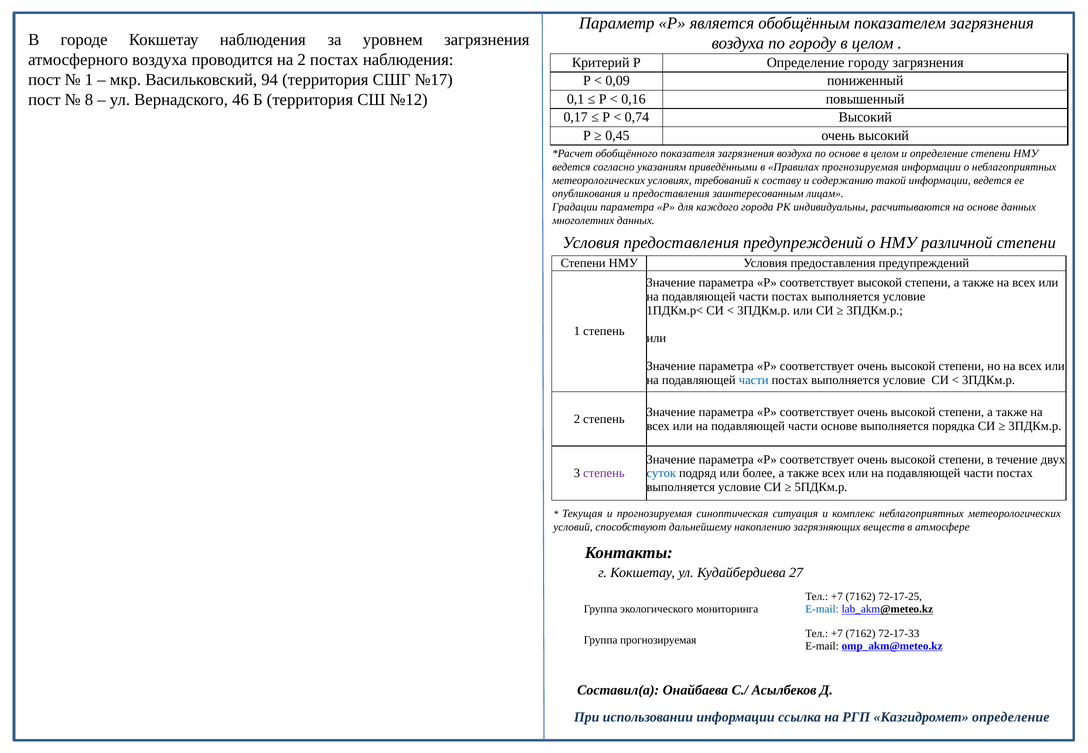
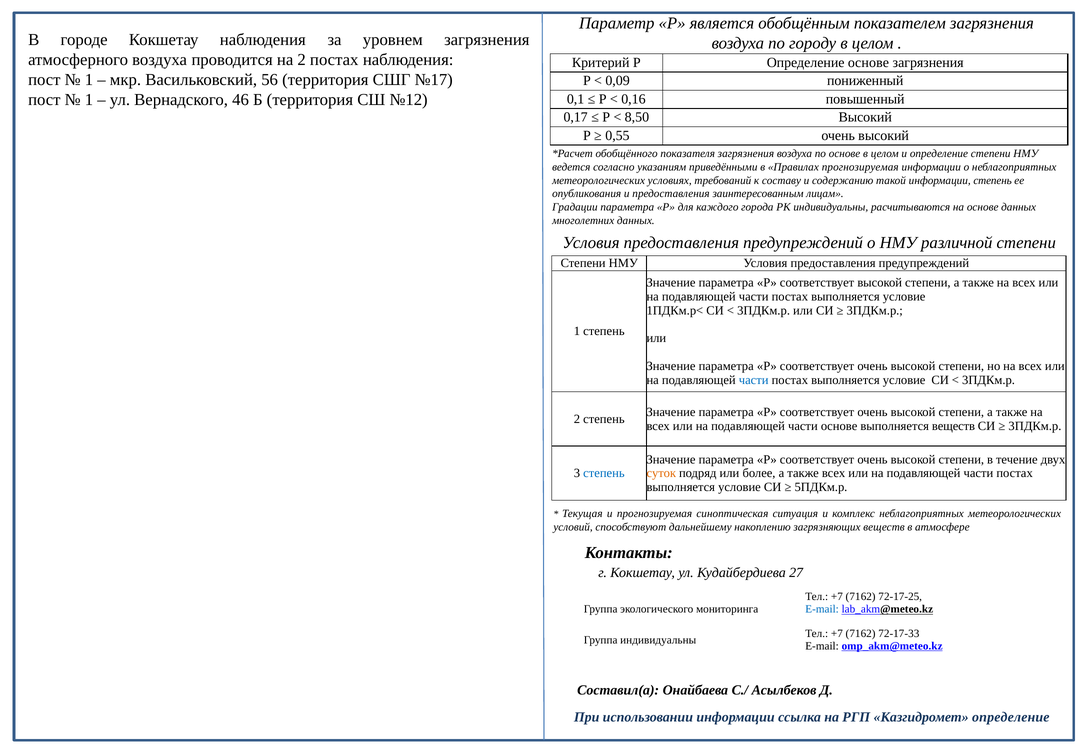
Определение городу: городу -> основе (869, 63)
94: 94 -> 56 (270, 80)
8: 8 -> 1 (89, 100)
0,74: 0,74 -> 8,50 (637, 117)
0,45: 0,45 -> 0,55 (617, 136)
информации ведется: ведется -> степень (993, 180)
выполняется порядка: порядка -> веществ (953, 426)
степень colour: purple -> blue (604, 473)
суток colour: blue -> orange (661, 473)
Группа прогнозируемая: прогнозируемая -> индивидуальны (658, 640)
